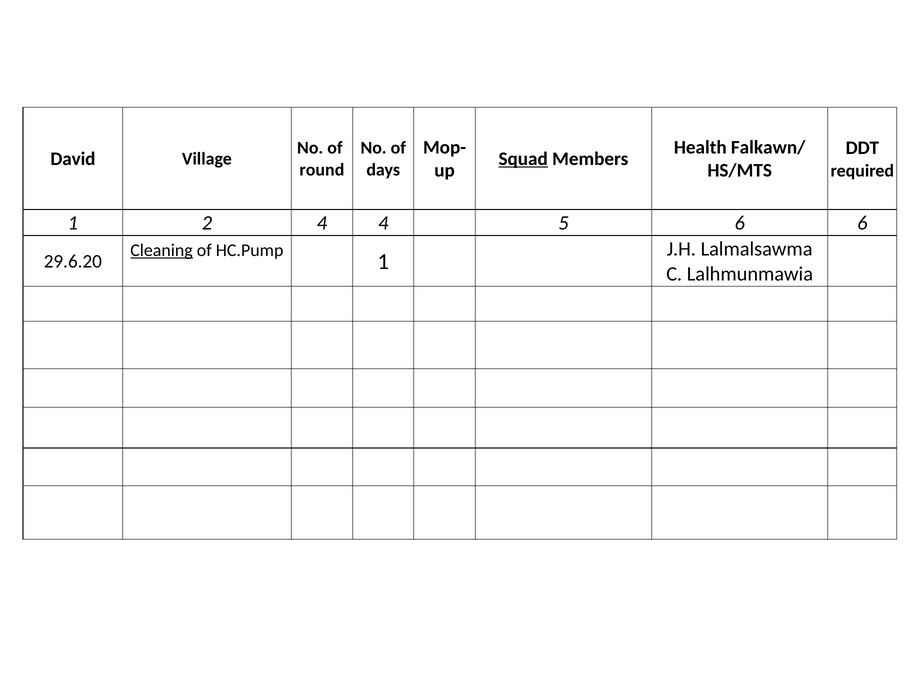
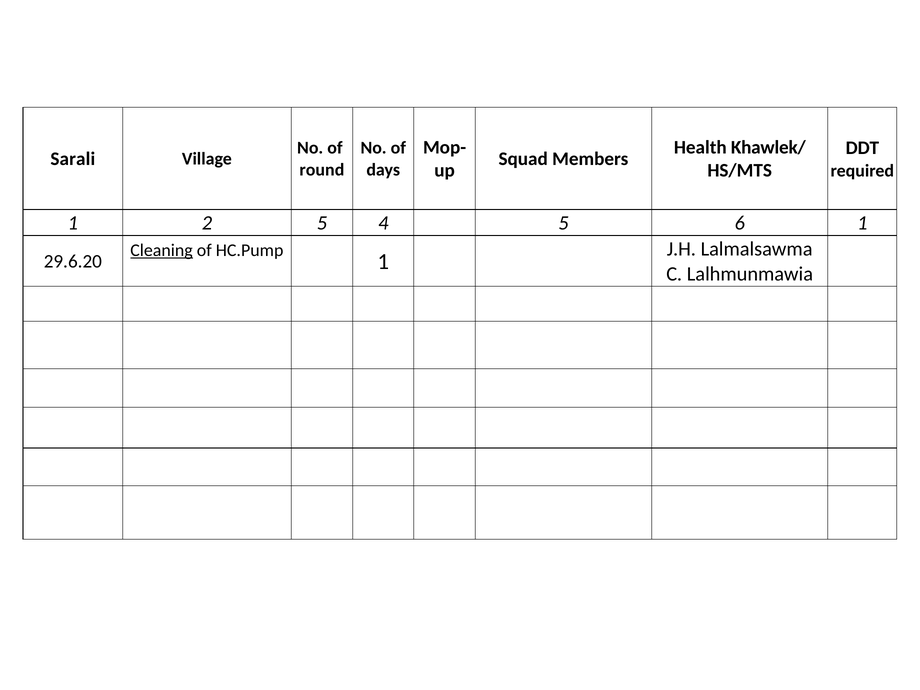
Falkawn/: Falkawn/ -> Khawlek/ (768, 147)
David: David -> Sarali (73, 159)
Squad underline: present -> none (523, 159)
2 4: 4 -> 5 (322, 223)
6 6: 6 -> 1 (862, 223)
